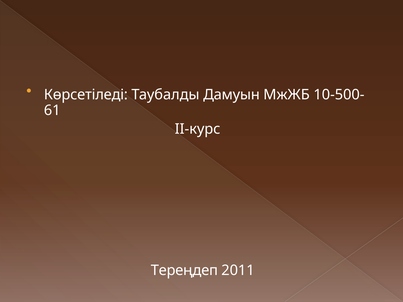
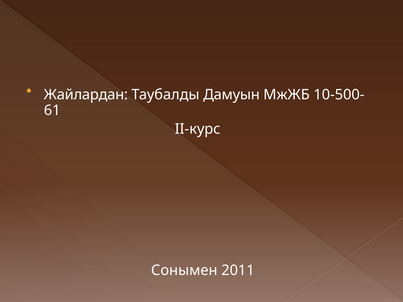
Көрсетіледі: Көрсетіледі -> Жайлардан (86, 95)
Тереңдеп: Тереңдеп -> Сонымен (184, 271)
